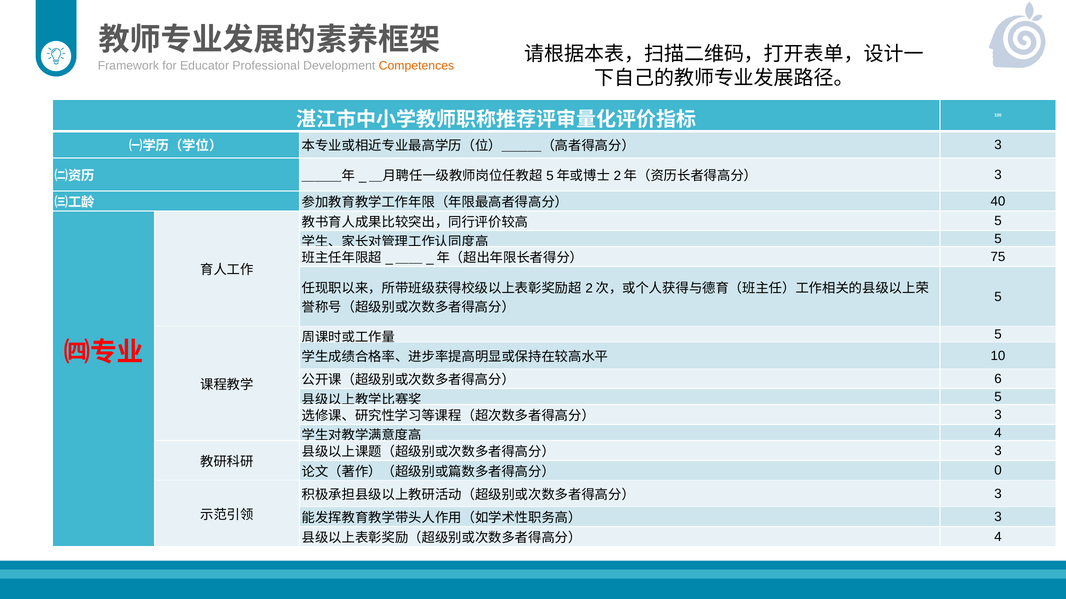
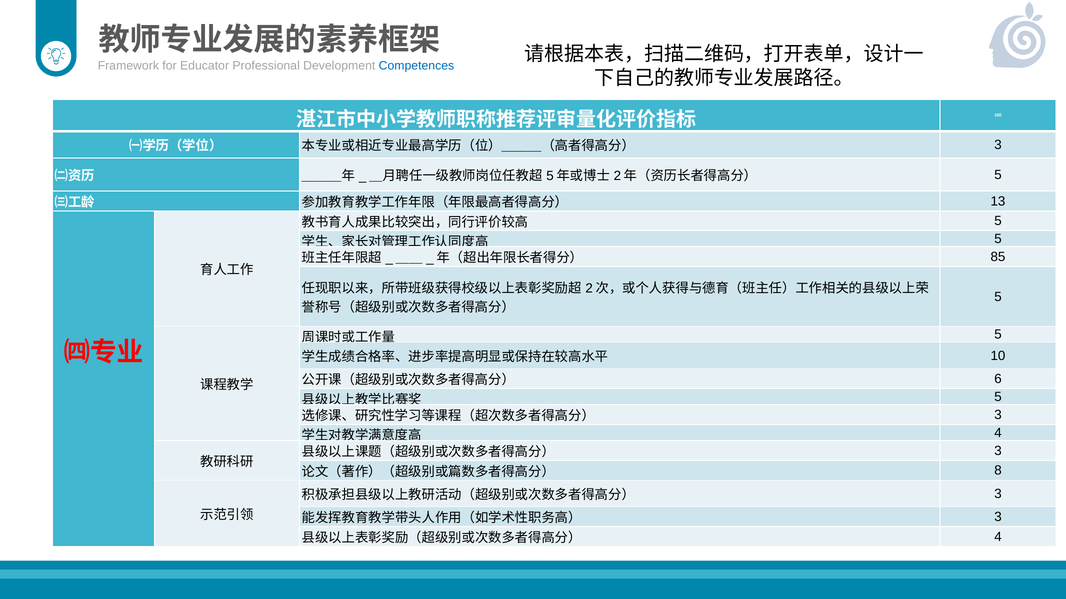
Competences colour: orange -> blue (416, 66)
3: 3 -> 5 (998, 175)
40: 40 -> 13 (998, 201)
75: 75 -> 85 (998, 257)
0: 0 -> 8 (998, 471)
